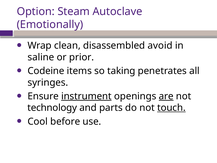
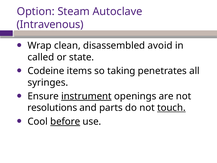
Emotionally: Emotionally -> Intravenous (50, 24)
saline: saline -> called (41, 57)
prior: prior -> state (82, 57)
are underline: present -> none (166, 96)
technology: technology -> resolutions (52, 108)
before underline: none -> present (65, 121)
